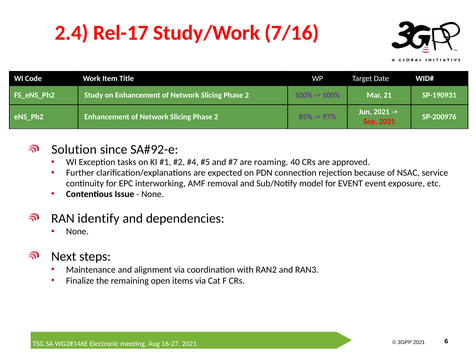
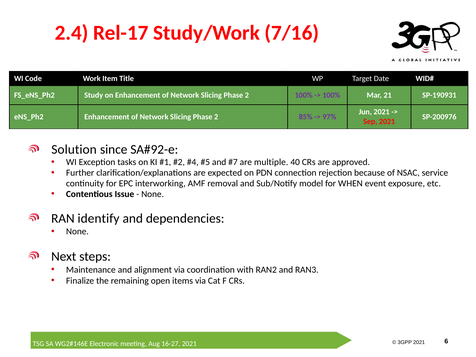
roaming: roaming -> multiple (271, 162)
for EVENT: EVENT -> WHEN (350, 183)
